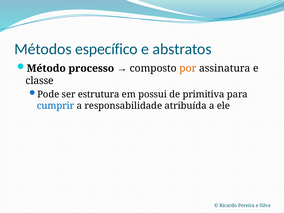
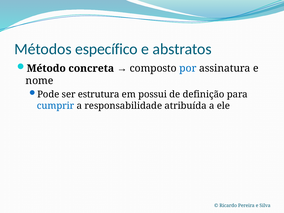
processo: processo -> concreta (91, 68)
por colour: orange -> blue (188, 68)
classe: classe -> nome (39, 81)
primitiva: primitiva -> definição (204, 94)
